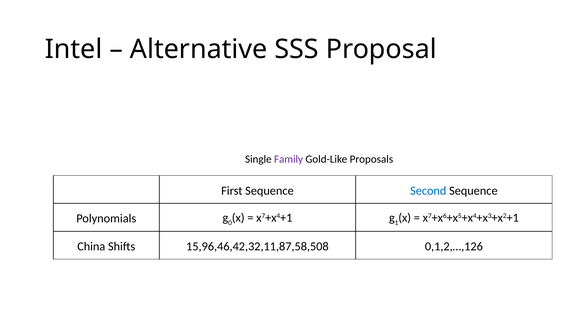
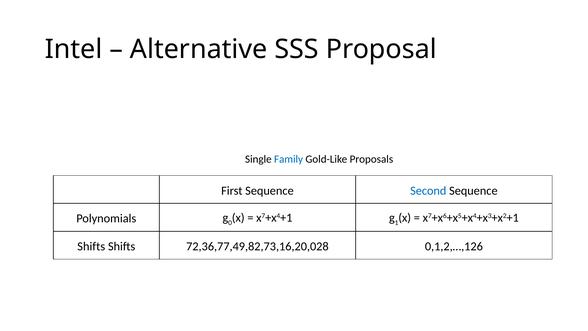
Family colour: purple -> blue (289, 159)
China: China -> Shifts (91, 246)
15,96,46,42,32,11,87,58,508: 15,96,46,42,32,11,87,58,508 -> 72,36,77,49,82,73,16,20,028 (257, 246)
